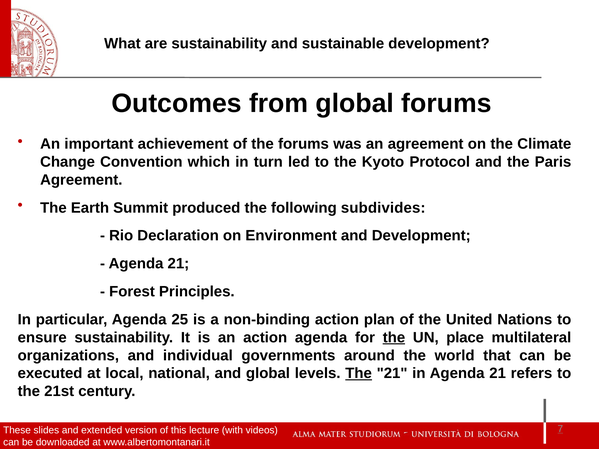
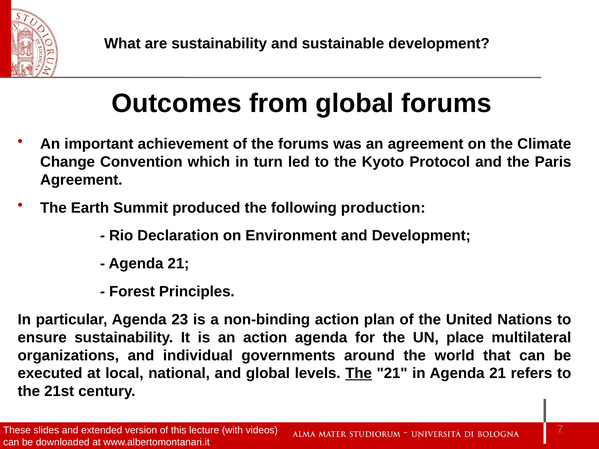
subdivides: subdivides -> production (383, 208)
25: 25 -> 23 (180, 320)
the underline: present -> none (394, 338)
